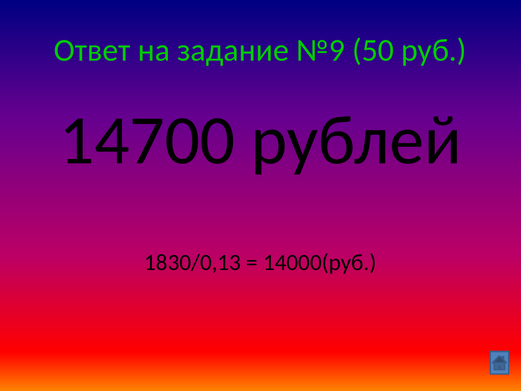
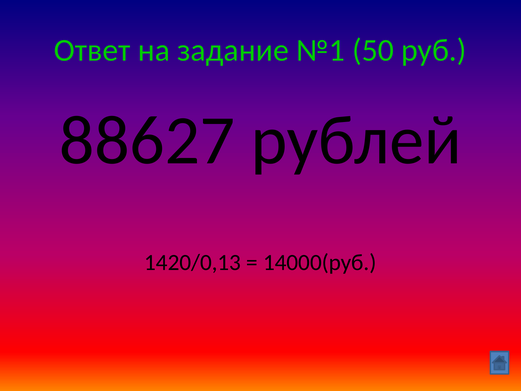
№9: №9 -> №1 (320, 50)
14700: 14700 -> 88627 (147, 140)
1830/0,13: 1830/0,13 -> 1420/0,13 (193, 262)
